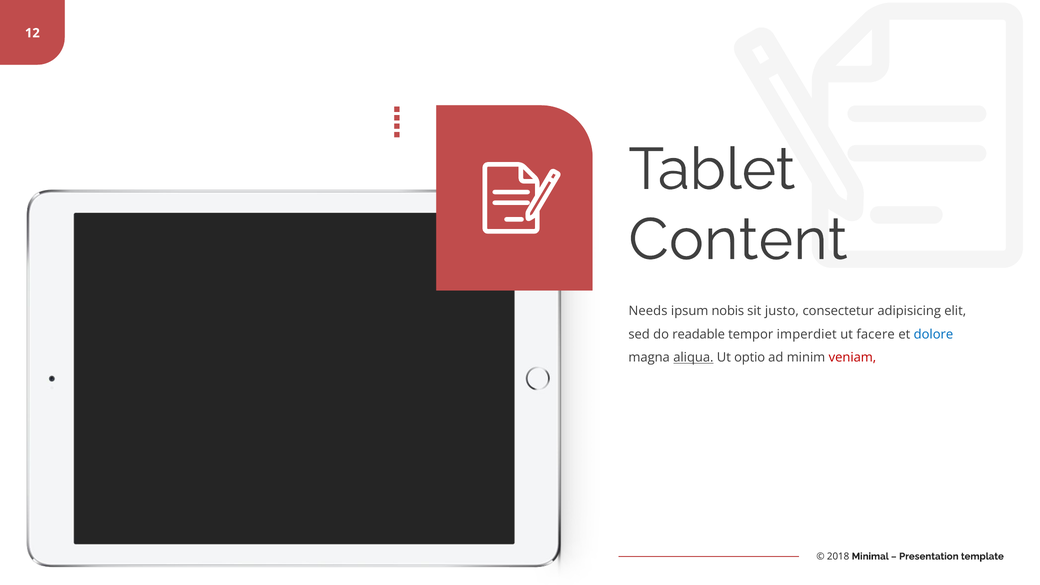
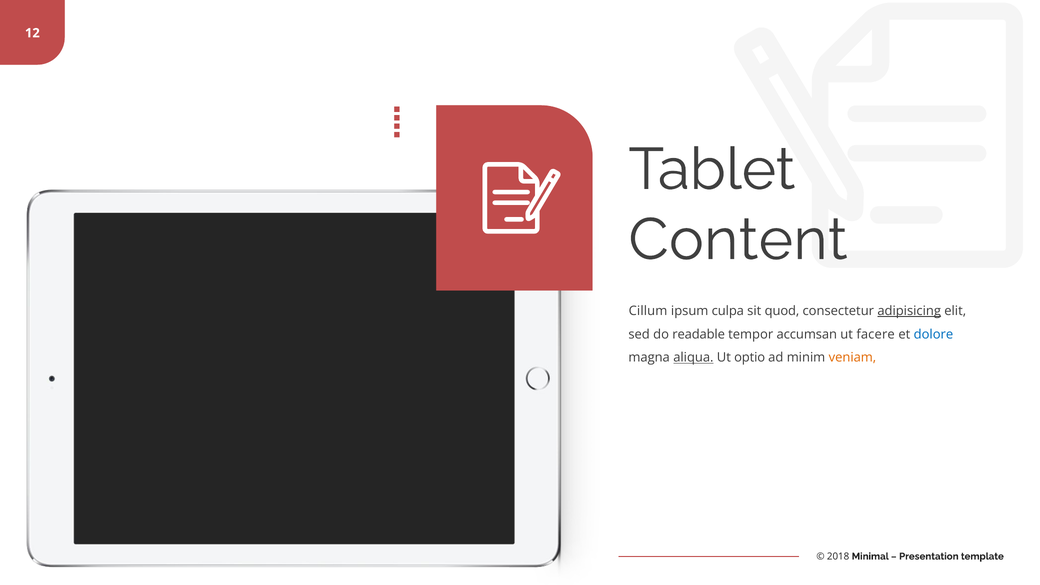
Needs: Needs -> Cillum (648, 311)
nobis: nobis -> culpa (728, 311)
justo: justo -> quod (782, 311)
adipisicing underline: none -> present (909, 311)
imperdiet: imperdiet -> accumsan (807, 334)
veniam colour: red -> orange (852, 358)
